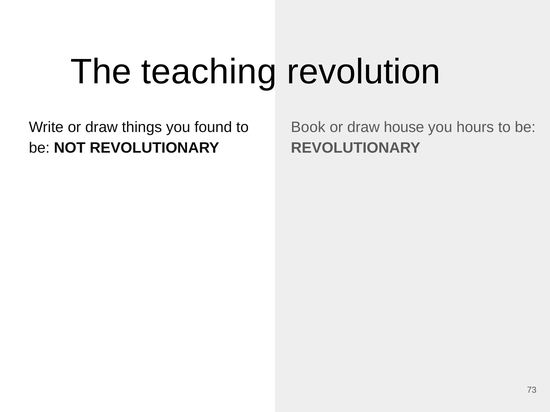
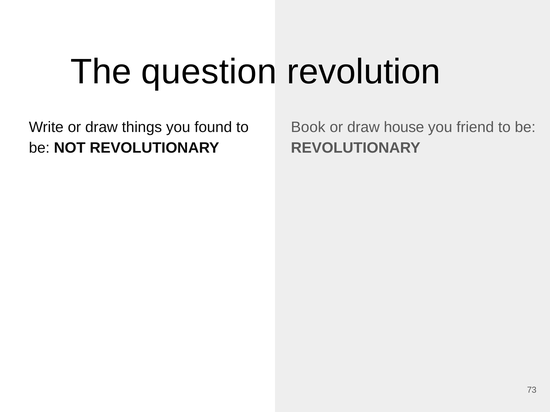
teaching: teaching -> question (209, 72)
hours: hours -> friend (475, 127)
